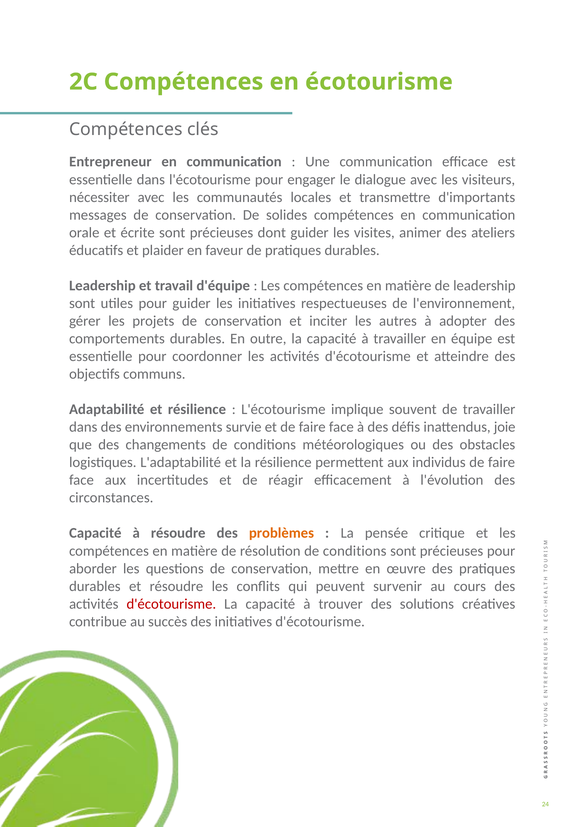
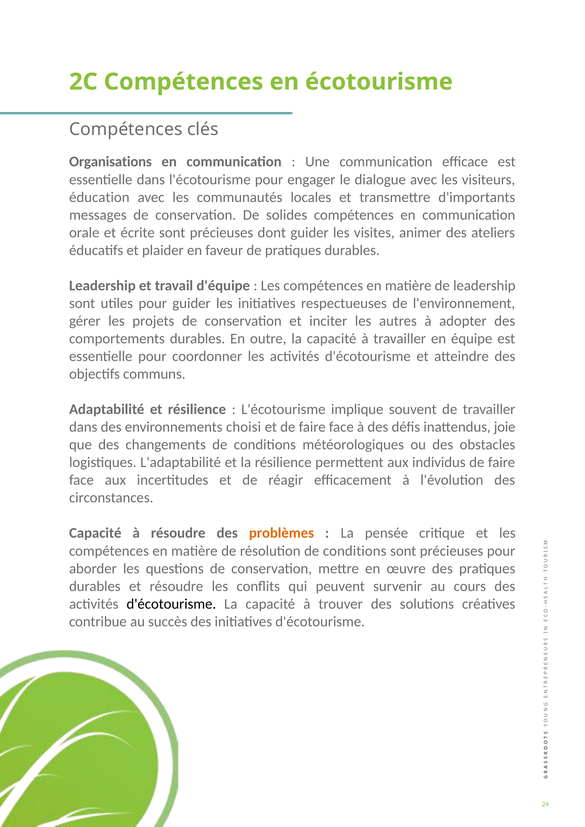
Entrepreneur: Entrepreneur -> Organisations (110, 162)
nécessiter: nécessiter -> éducation (99, 197)
survie: survie -> choisi (244, 427)
d'écotourisme colour: red -> black (171, 604)
